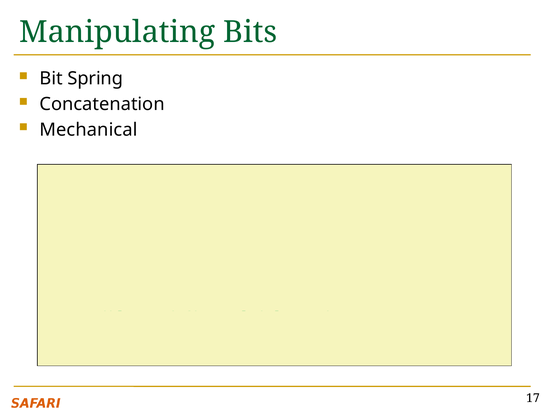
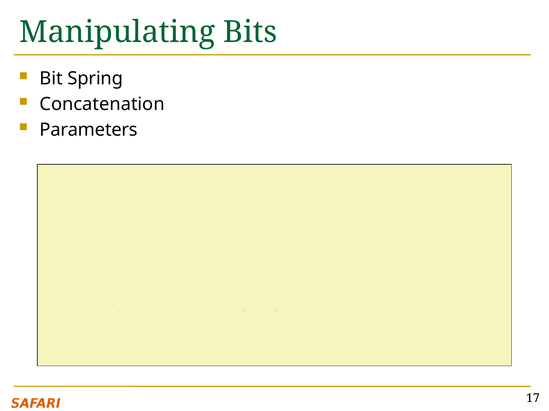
Mechanical: Mechanical -> Parameters (89, 130)
